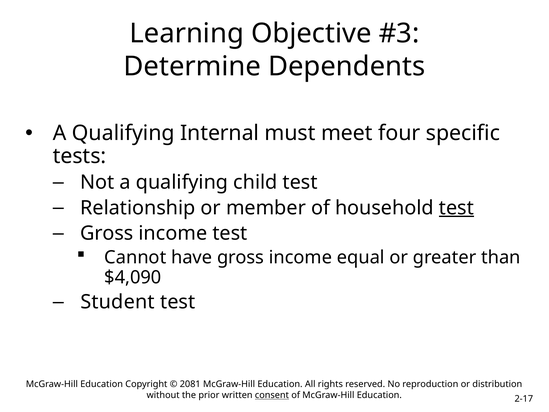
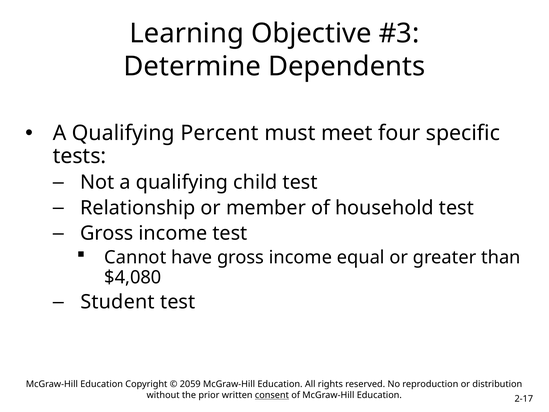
Internal: Internal -> Percent (219, 133)
test underline: present -> none (456, 208)
$4,090: $4,090 -> $4,080 (133, 277)
2081: 2081 -> 2059 (190, 384)
